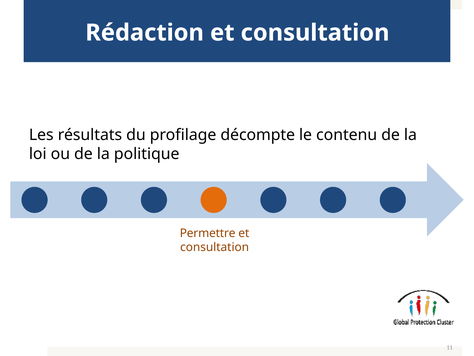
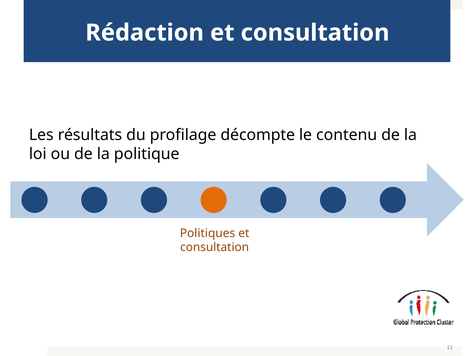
Permettre: Permettre -> Politiques (208, 233)
